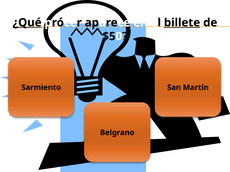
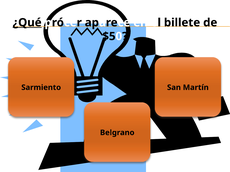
billete underline: present -> none (182, 23)
